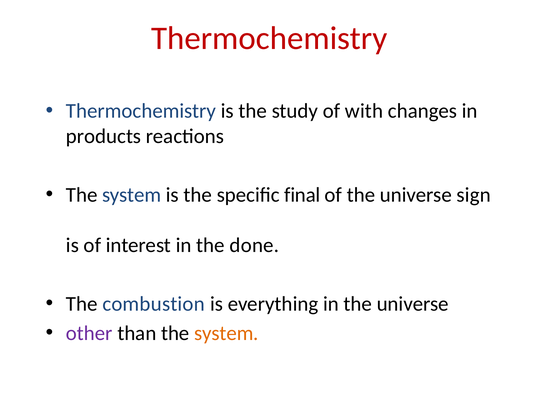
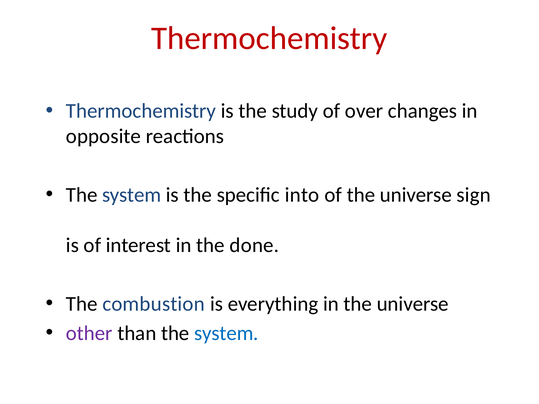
with: with -> over (364, 111)
products: products -> opposite (104, 136)
final: final -> into (302, 195)
system colour: orange -> blue (226, 333)
